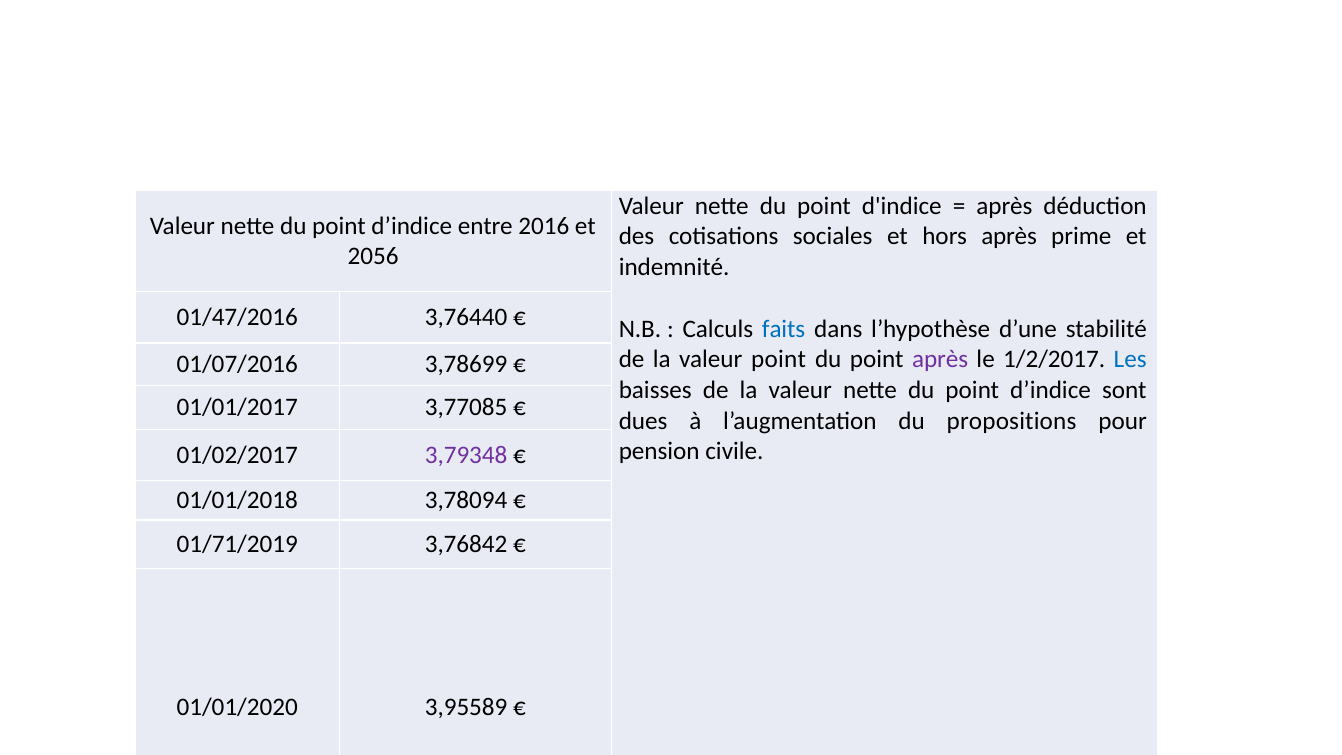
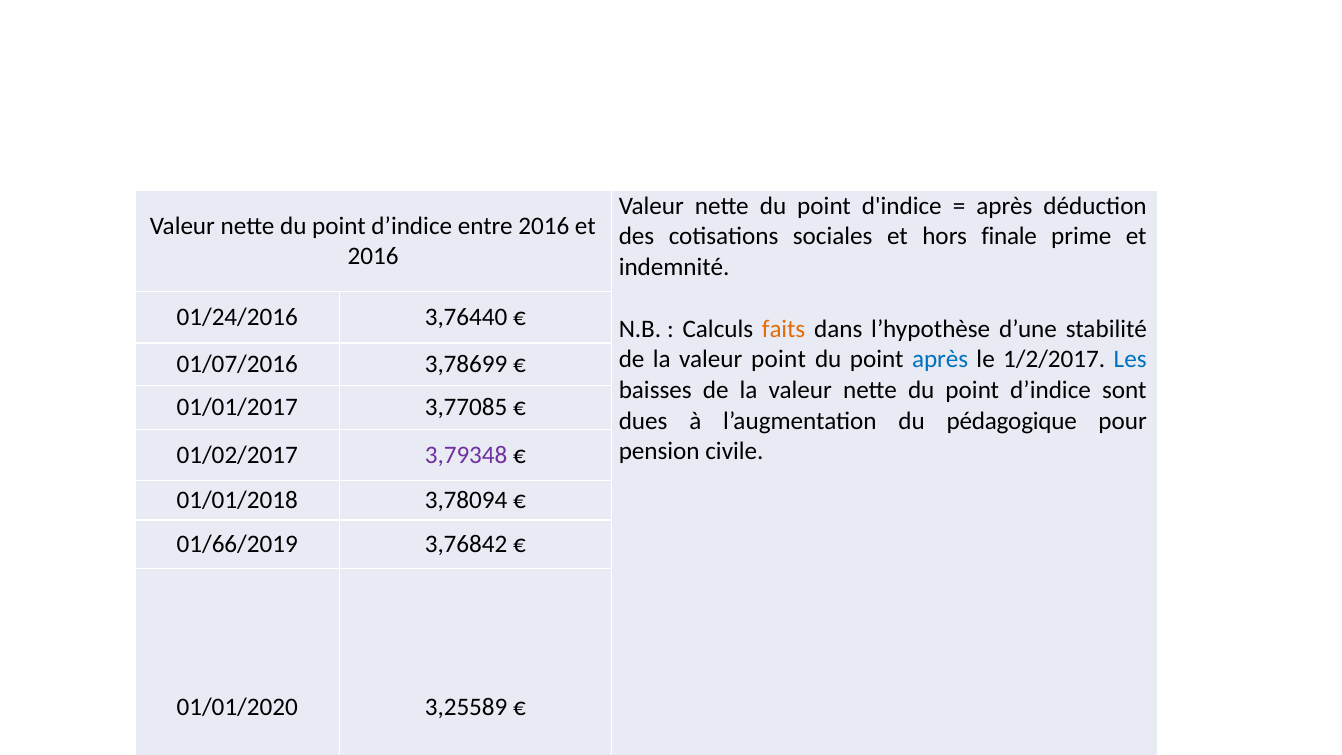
hors après: après -> finale (1009, 237)
2056: 2056 -> 2016 (373, 257)
01/47/2016: 01/47/2016 -> 01/24/2016 (237, 318)
faits colour: blue -> orange (784, 329)
après colour: purple -> blue (940, 359)
propositions: propositions -> pédagogique (1012, 421)
01/71/2019: 01/71/2019 -> 01/66/2019 (237, 544)
3,95589: 3,95589 -> 3,25589 (466, 707)
